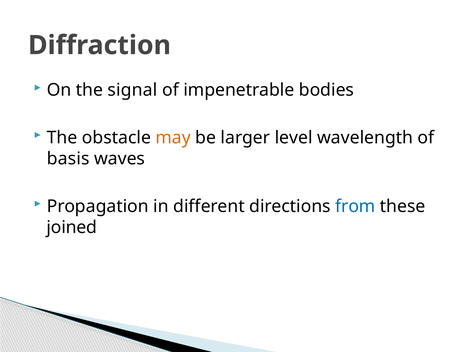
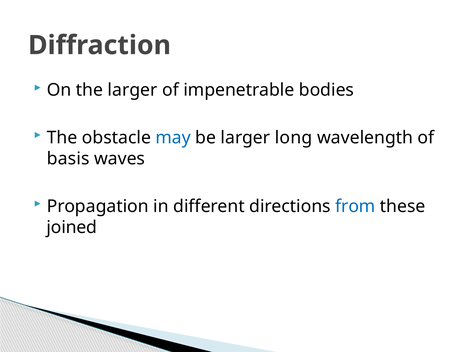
the signal: signal -> larger (133, 90)
may colour: orange -> blue (173, 138)
level: level -> long (294, 138)
